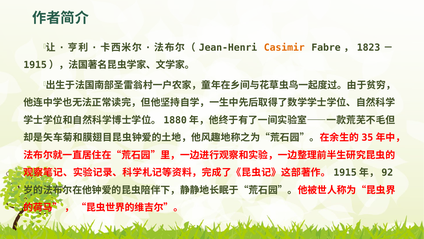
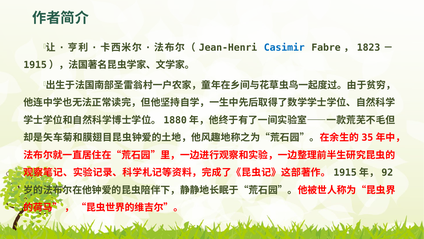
Casimir colour: orange -> blue (284, 47)
